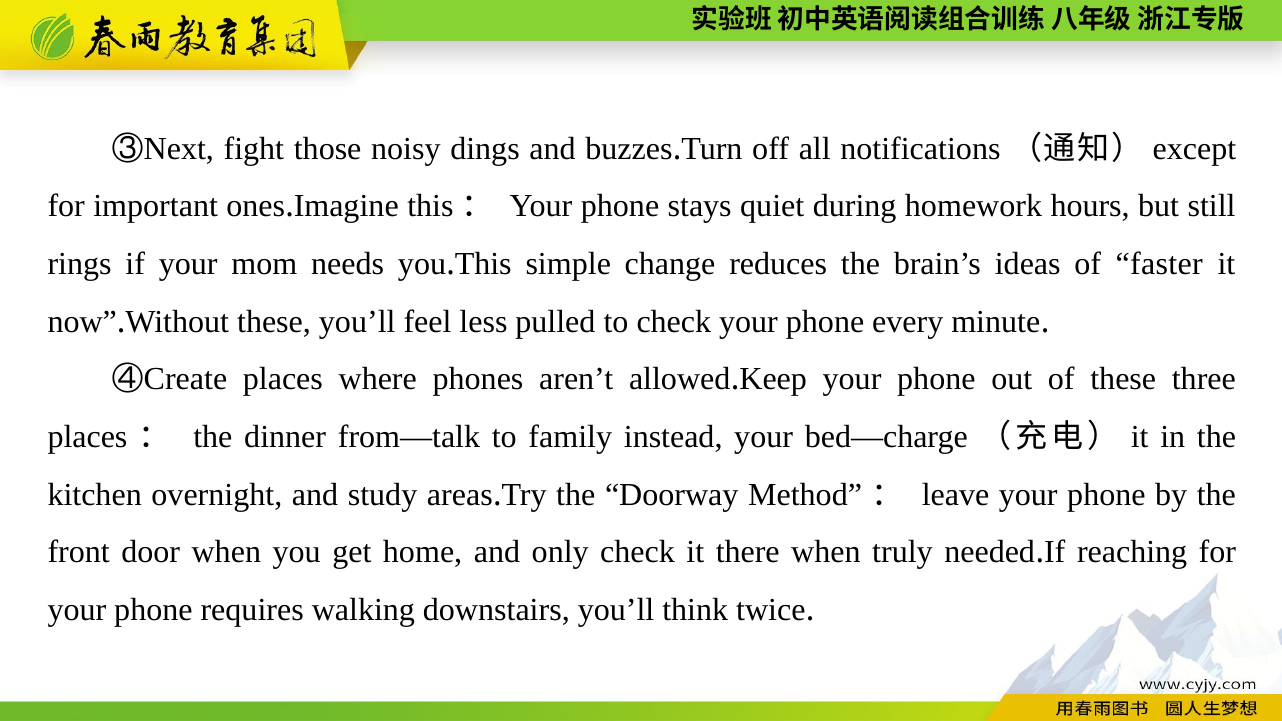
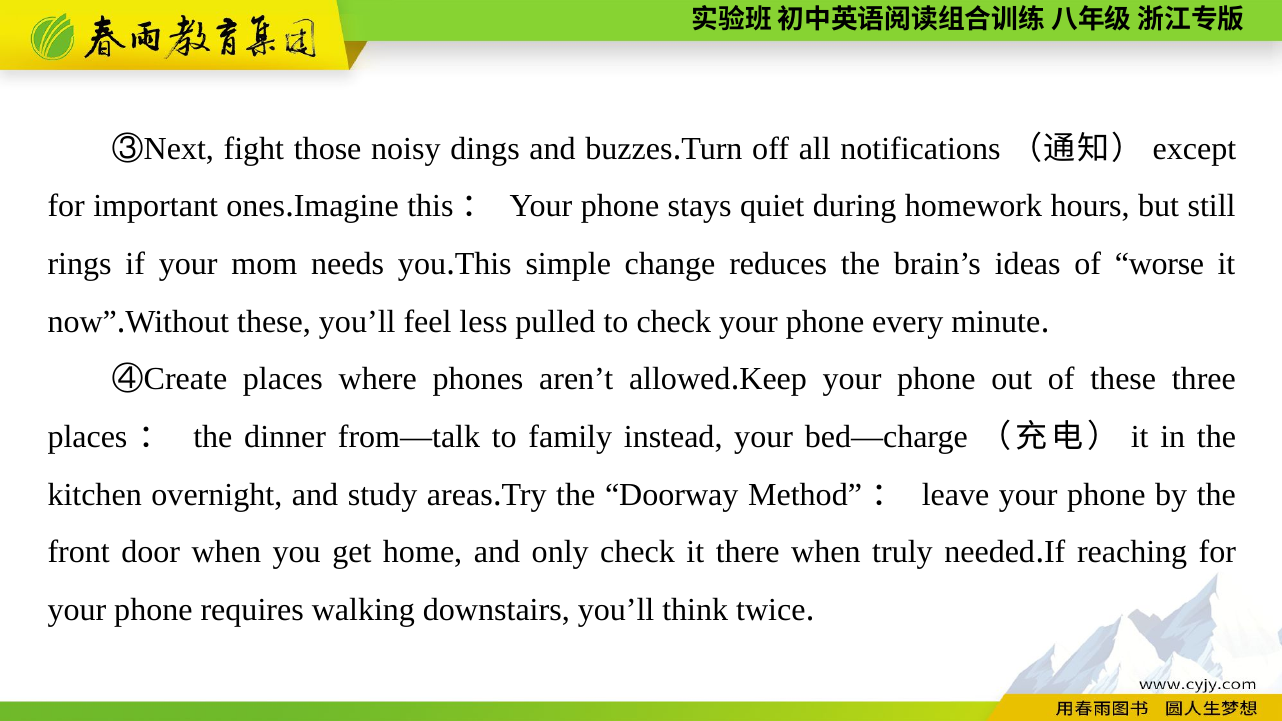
faster: faster -> worse (1160, 264)
